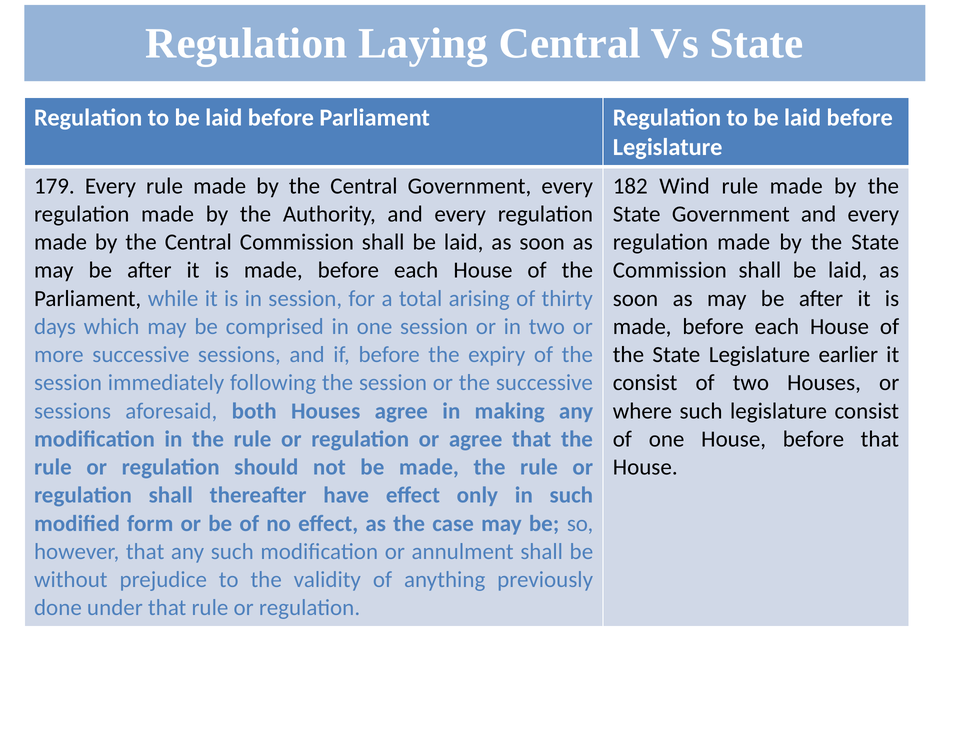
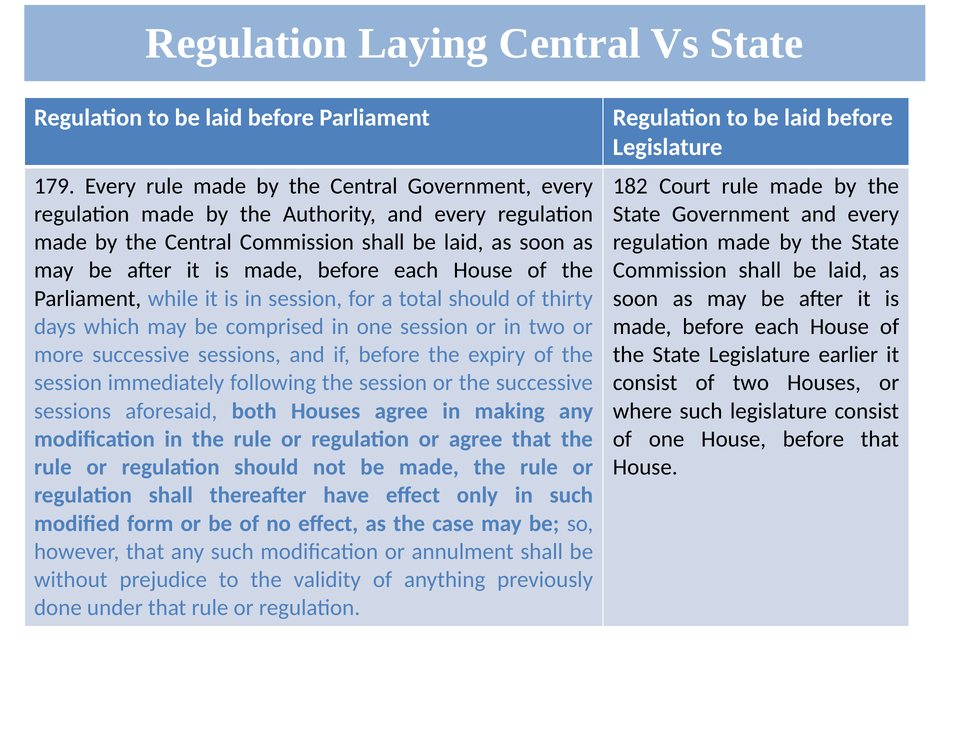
Wind: Wind -> Court (685, 186)
total arising: arising -> should (479, 298)
